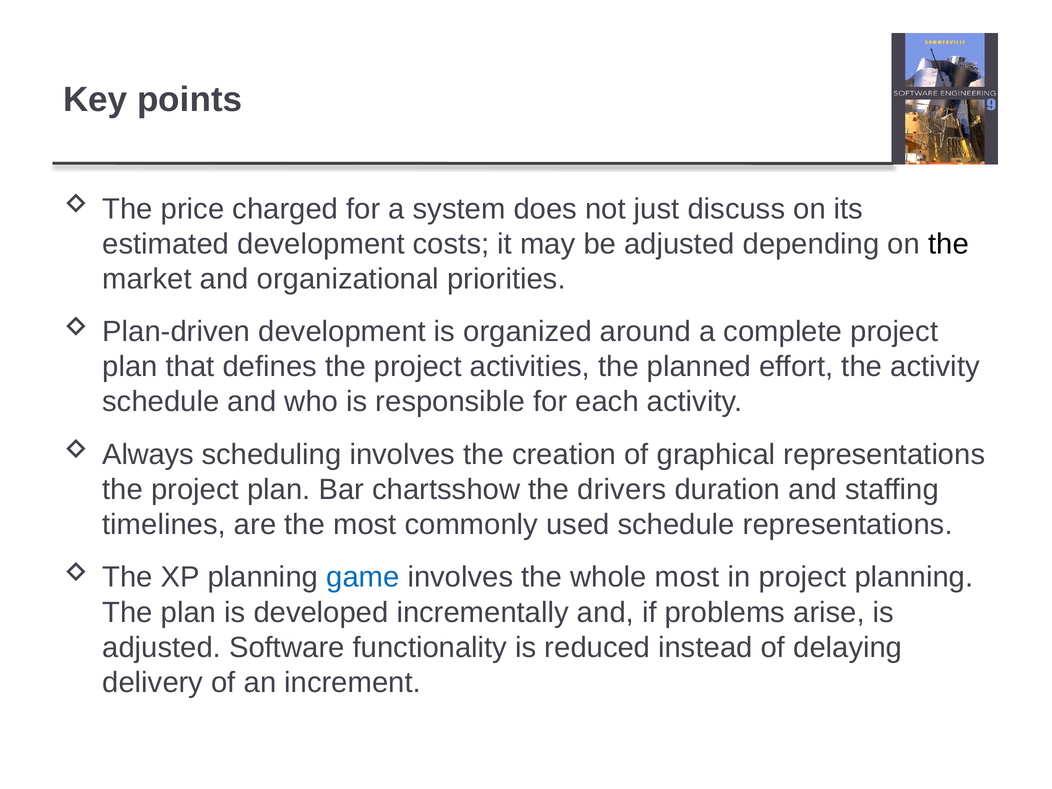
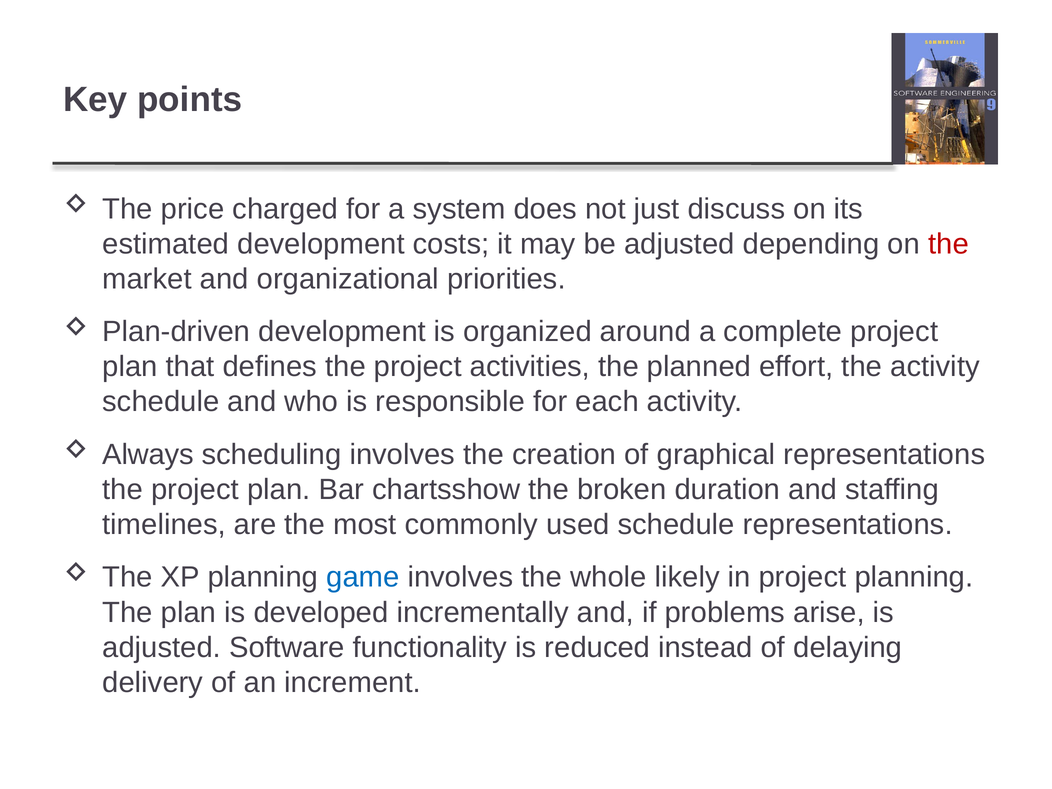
the colour: black -> red (949, 244)
drivers: drivers -> broken (622, 490)
whole most: most -> likely (687, 577)
